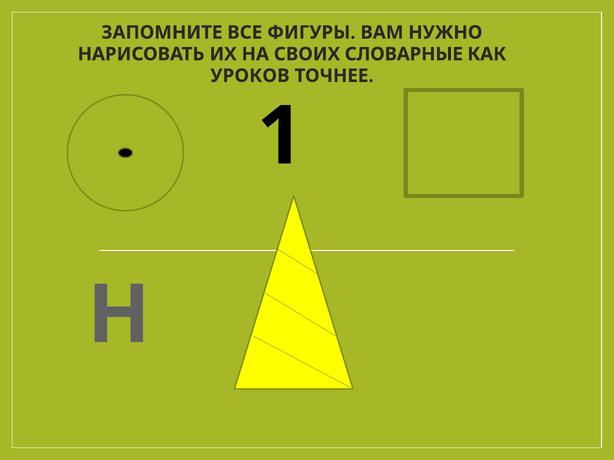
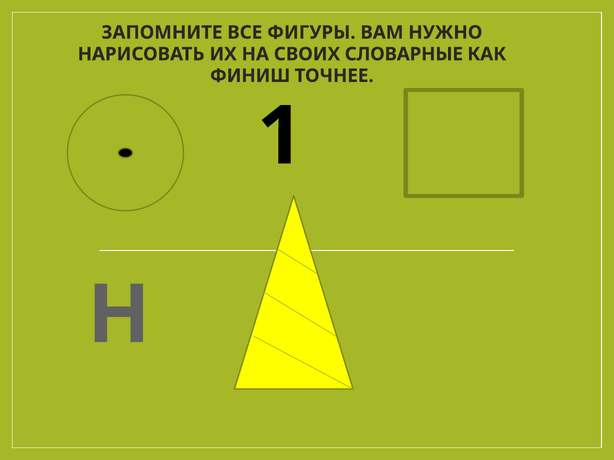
УРОКОВ: УРОКОВ -> ФИНИШ (250, 76)
